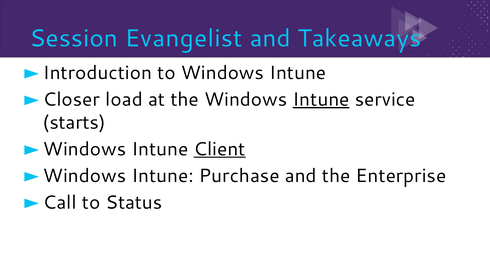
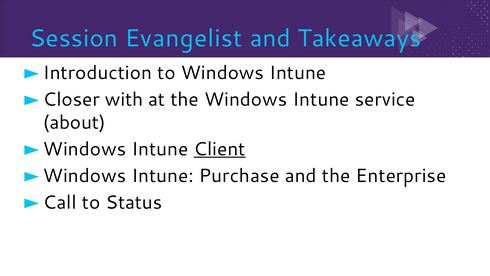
load: load -> with (124, 99)
Intune underline: present -> none (321, 99)
starts: starts -> about (74, 122)
